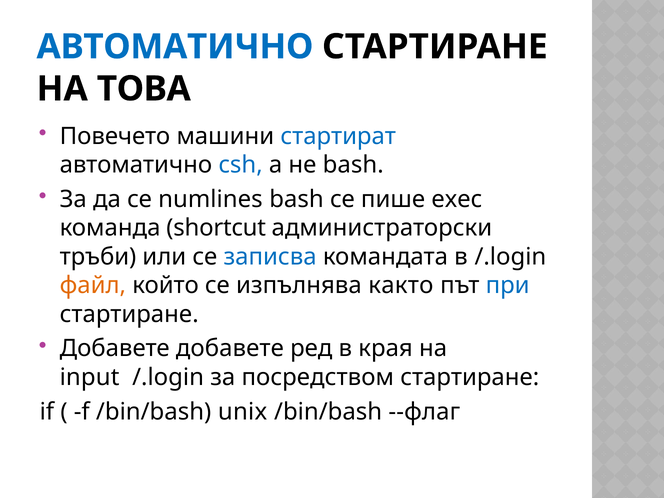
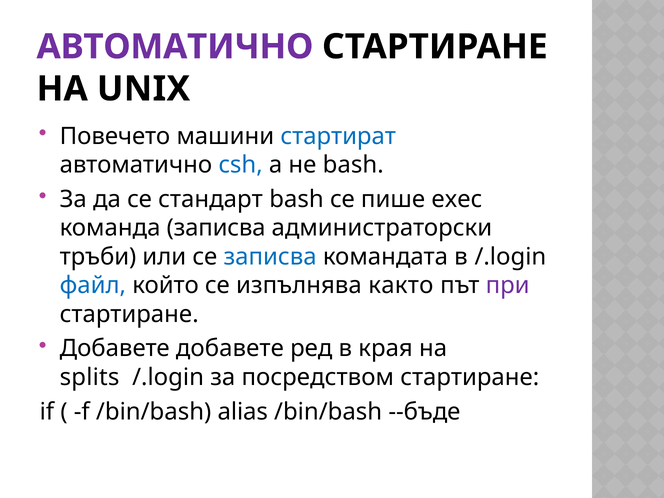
АВТОМАТИЧНО colour: blue -> purple (175, 47)
ТОВА: ТОВА -> UNIX (143, 89)
numlines: numlines -> стандарт (210, 199)
команда shortcut: shortcut -> записва (216, 228)
файл colour: orange -> blue (93, 286)
при colour: blue -> purple (508, 286)
input: input -> splits (90, 377)
unix: unix -> alias (243, 412)
--флаг: --флаг -> --бъде (424, 412)
